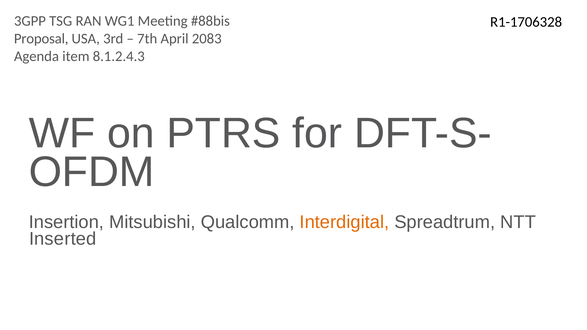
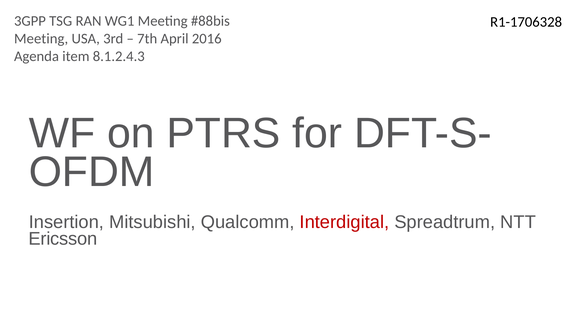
Proposal: Proposal -> Meeting (41, 39)
2083: 2083 -> 2016 (207, 39)
Interdigital colour: orange -> red (344, 222)
Inserted: Inserted -> Ericsson (63, 239)
